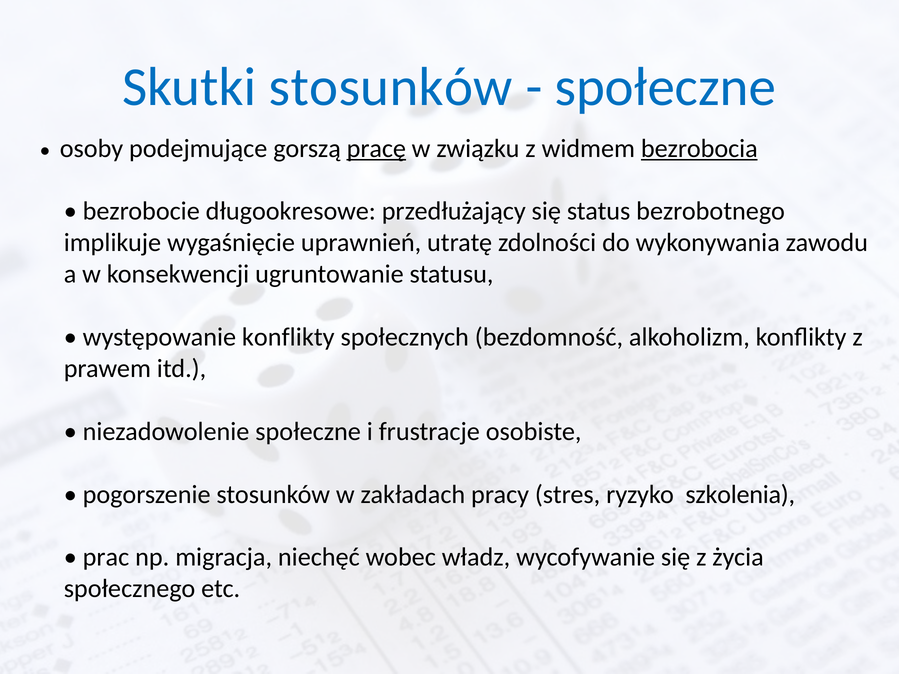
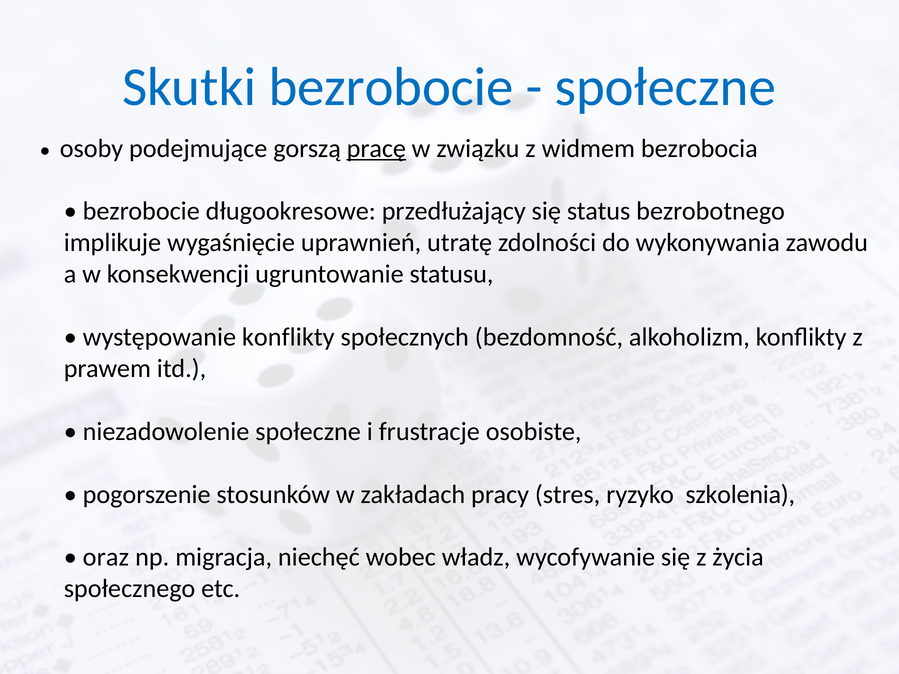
Skutki stosunków: stosunków -> bezrobocie (391, 87)
bezrobocia underline: present -> none (699, 148)
prac: prac -> oraz (106, 558)
